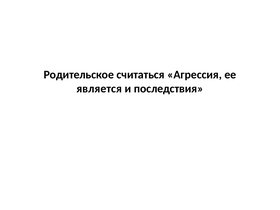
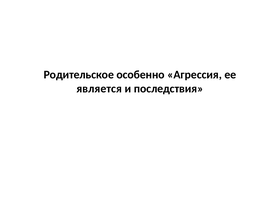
считаться: считаться -> особенно (141, 75)
